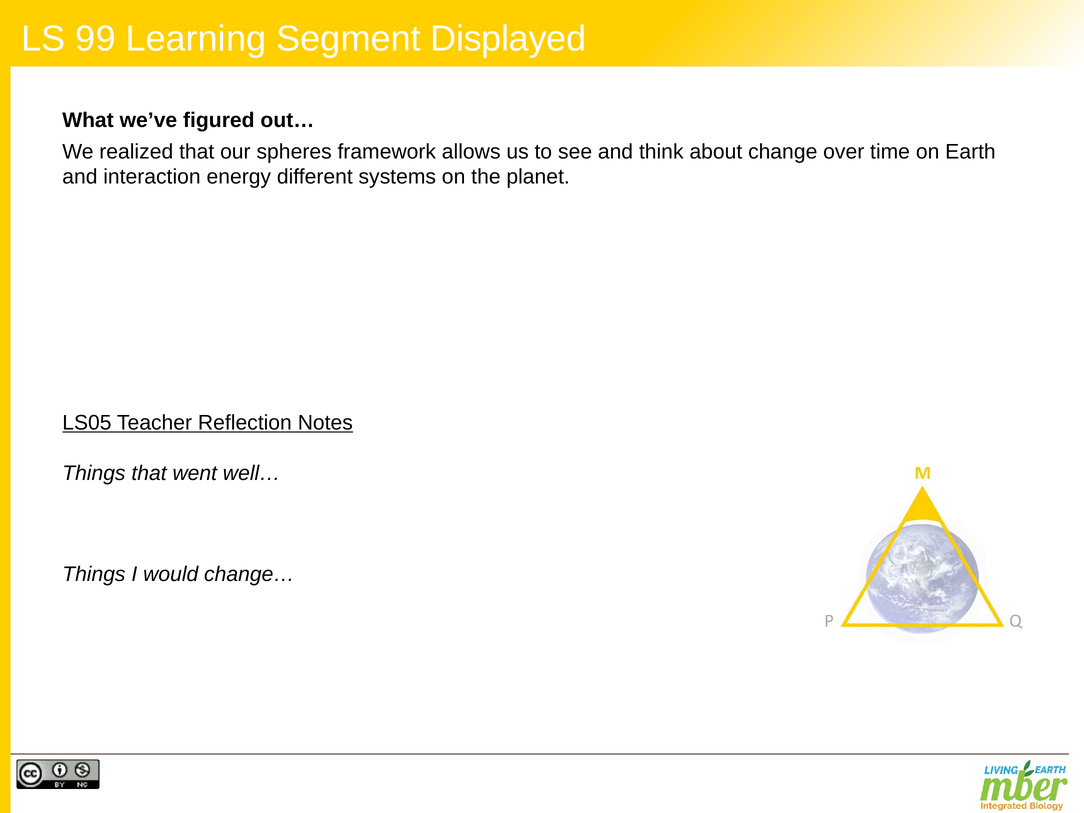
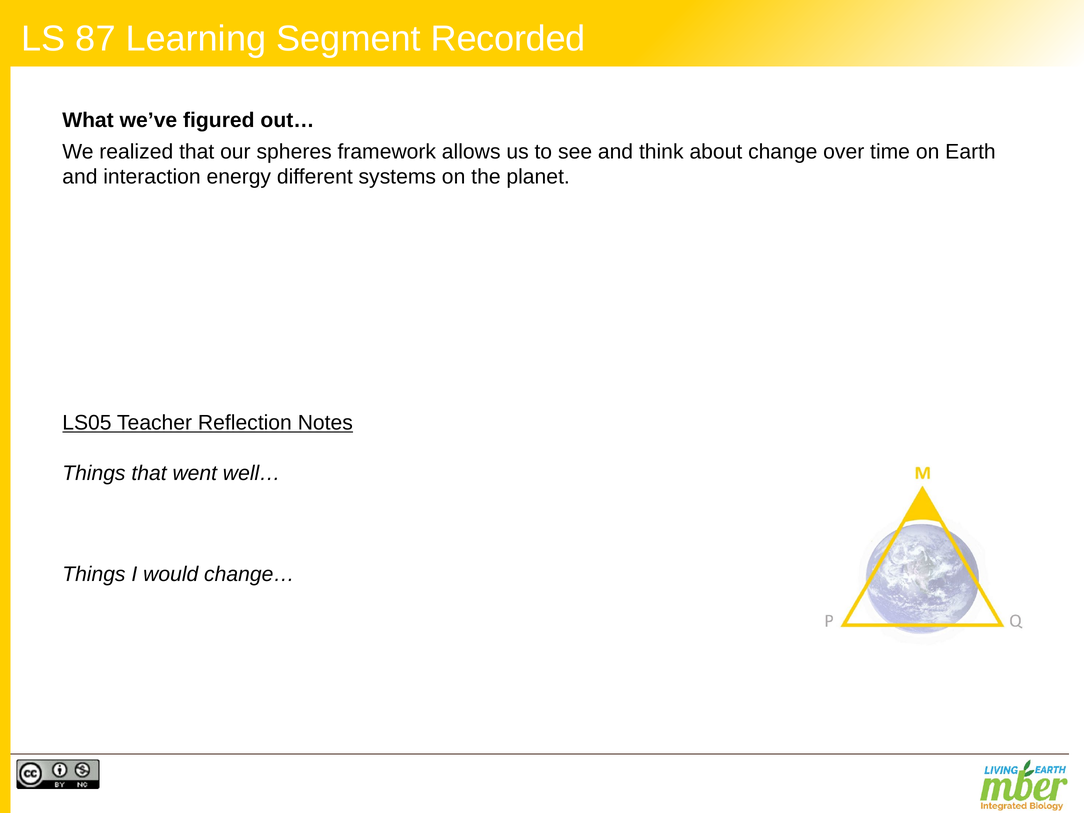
99: 99 -> 87 (96, 39)
Displayed: Displayed -> Recorded (508, 39)
